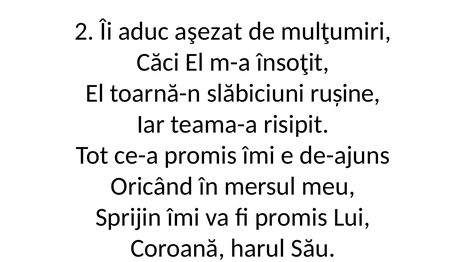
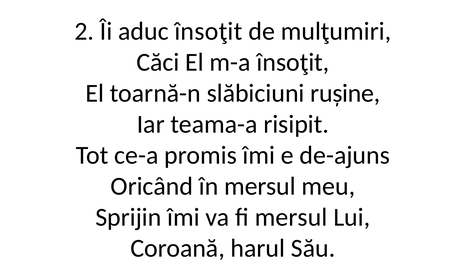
aduc aşezat: aşezat -> însoţit (208, 31)
fi promis: promis -> mersul (291, 218)
